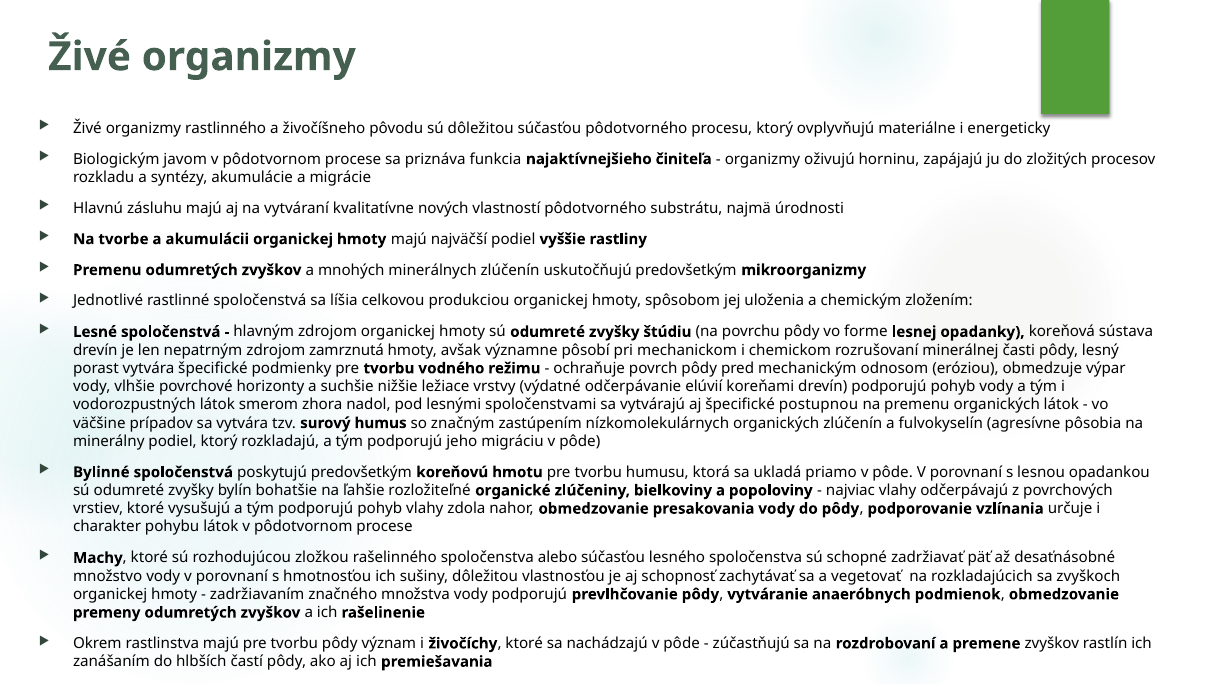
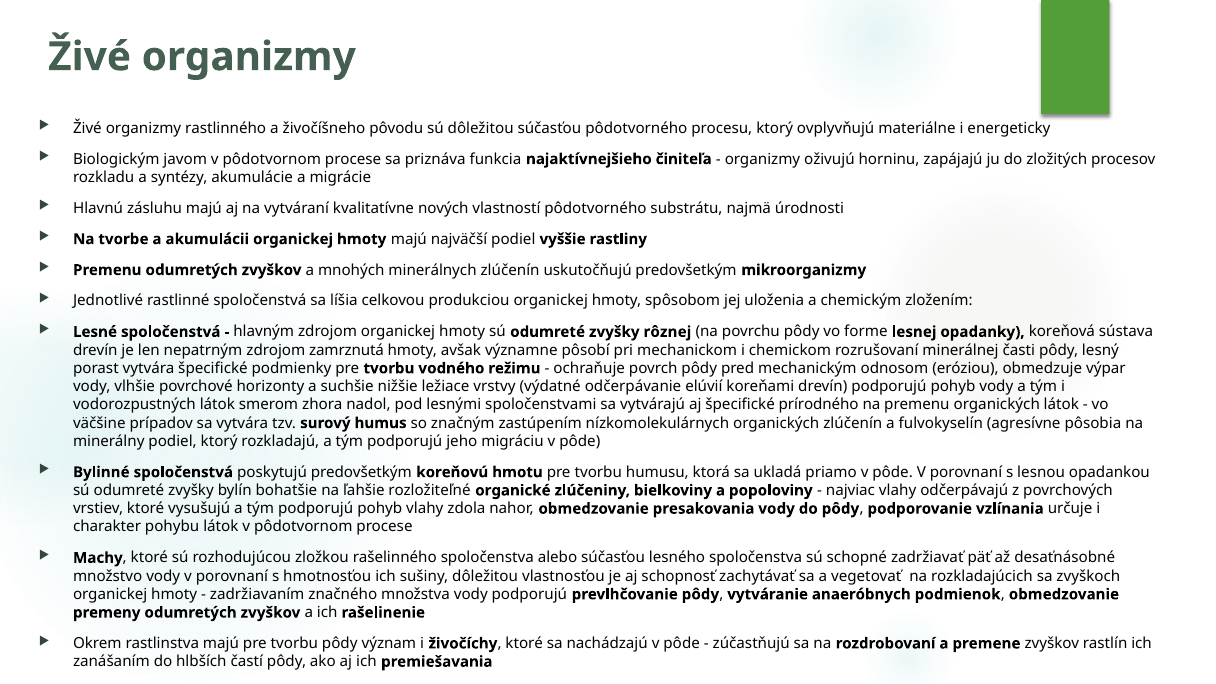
štúdiu: štúdiu -> rôznej (667, 332)
postupnou: postupnou -> prírodného (819, 405)
